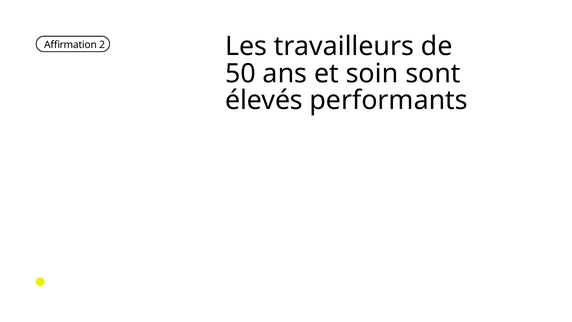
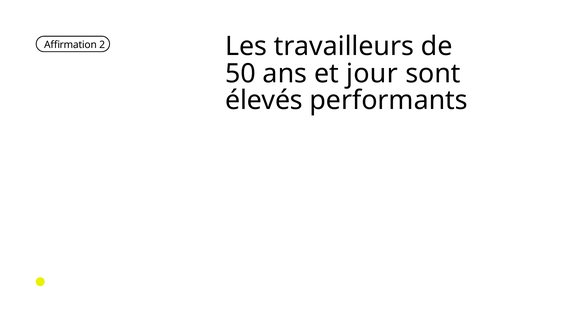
soin: soin -> jour (372, 73)
